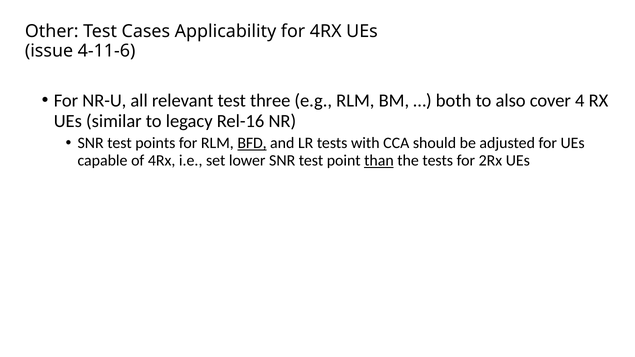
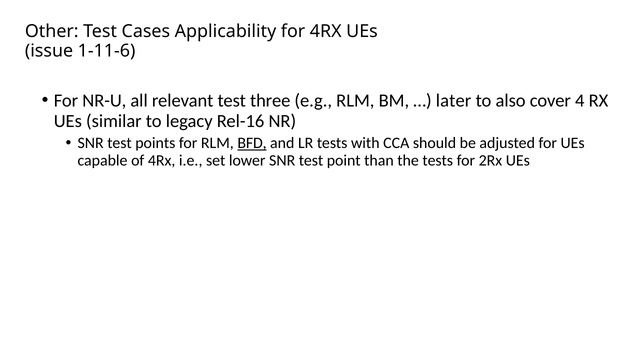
4-11-6: 4-11-6 -> 1-11-6 (107, 51)
both: both -> later (454, 101)
than underline: present -> none (379, 161)
